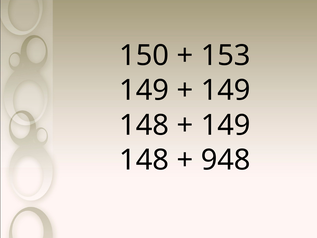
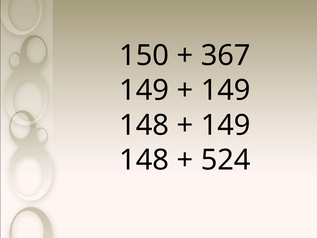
153: 153 -> 367 (226, 55)
948: 948 -> 524 (226, 160)
